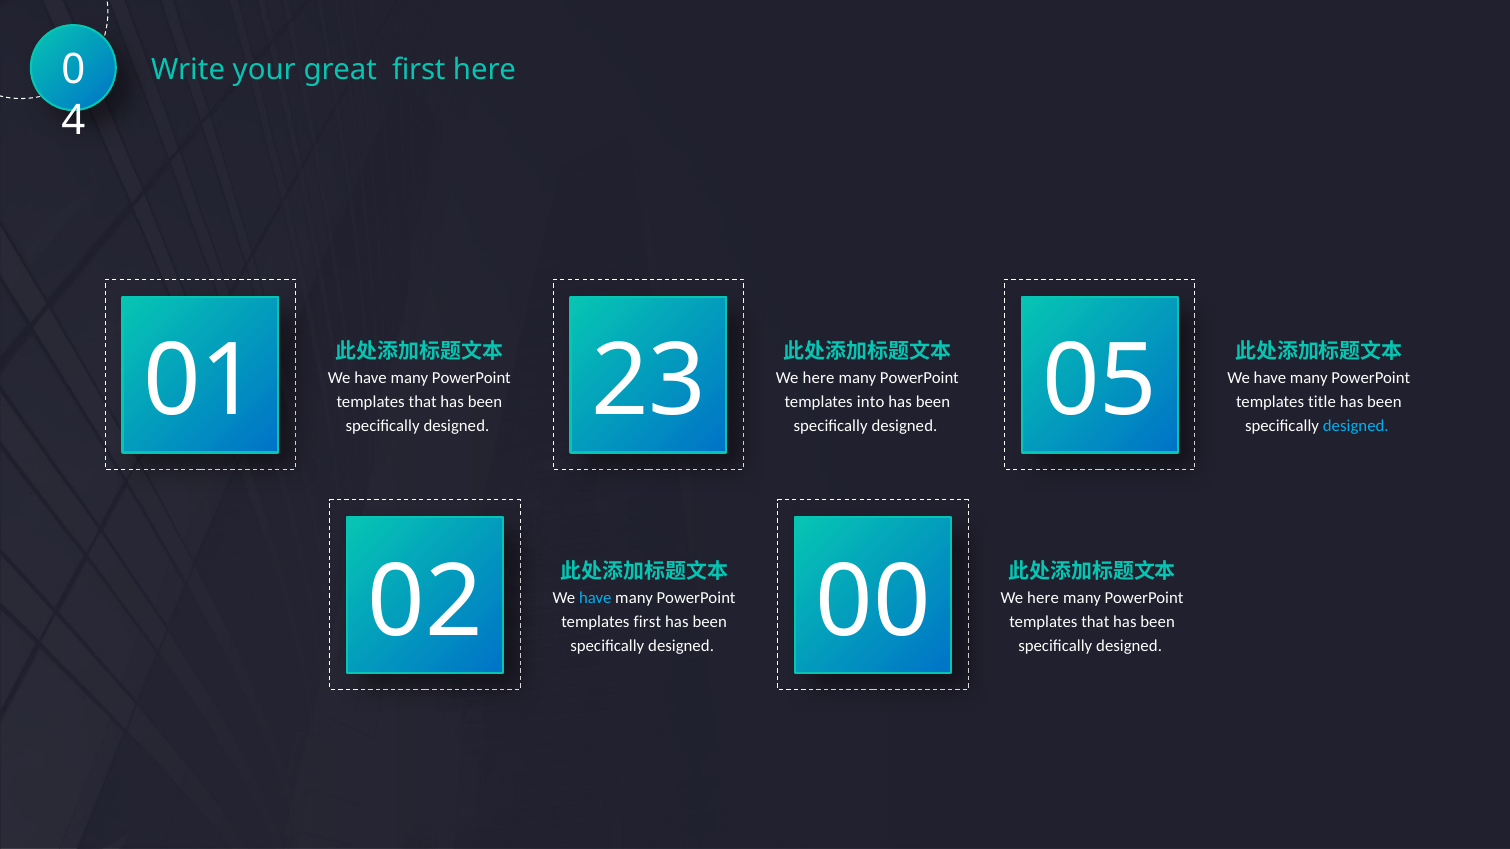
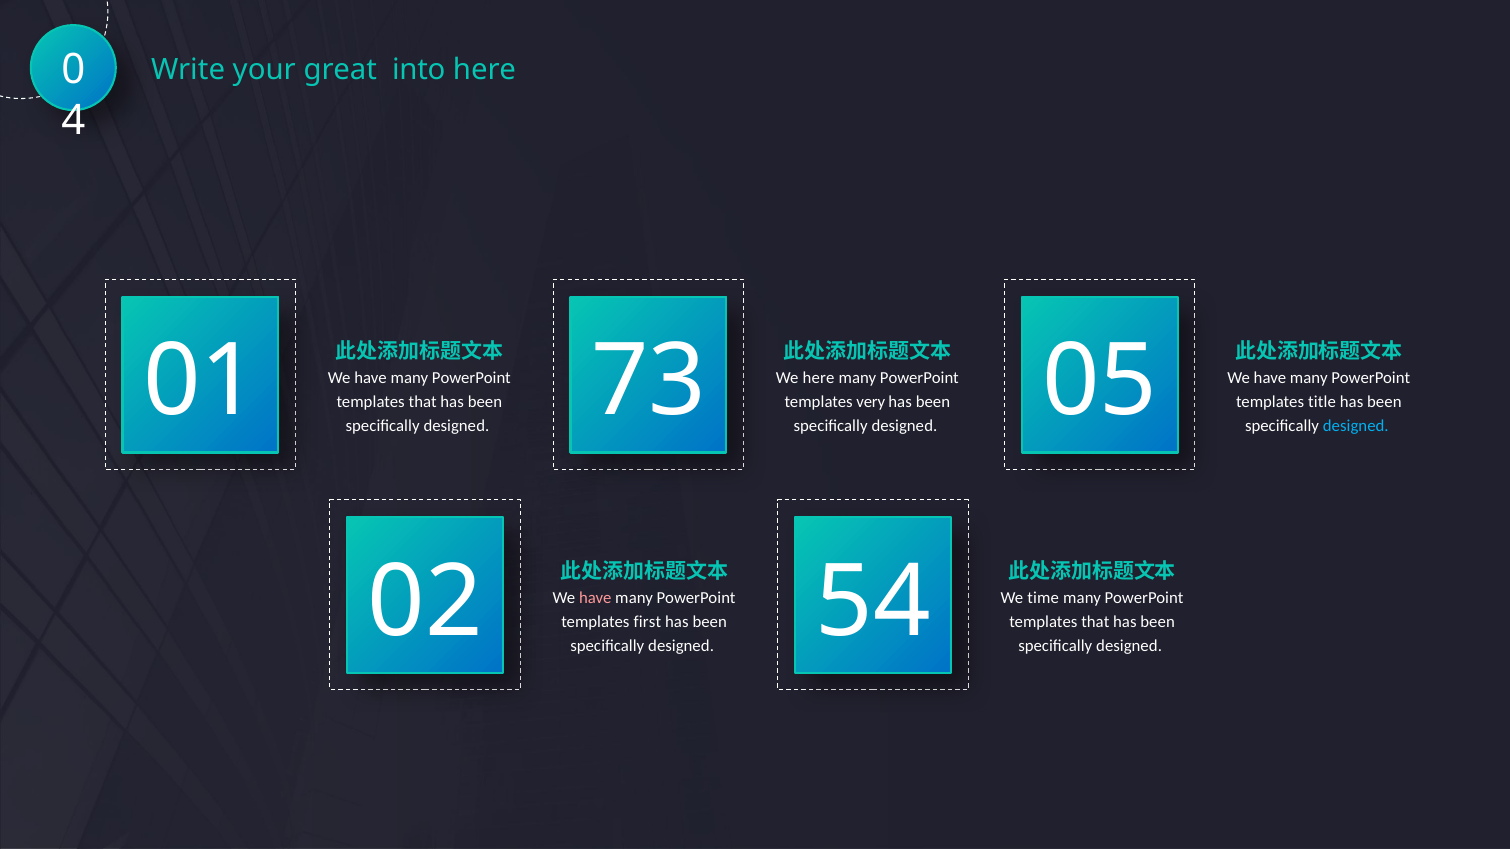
great first: first -> into (419, 69)
into: into -> very (871, 402)
23: 23 -> 73 (649, 382)
have colour: light blue -> pink (595, 598)
here: here -> time (1043, 598)
00: 00 -> 54 (873, 602)
